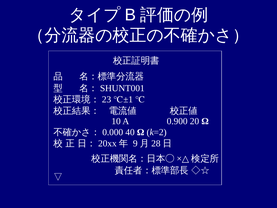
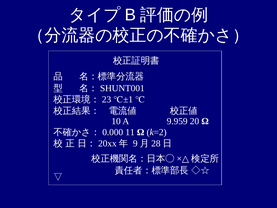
0.900: 0.900 -> 9.959 (177, 121)
40: 40 -> 11 (130, 132)
